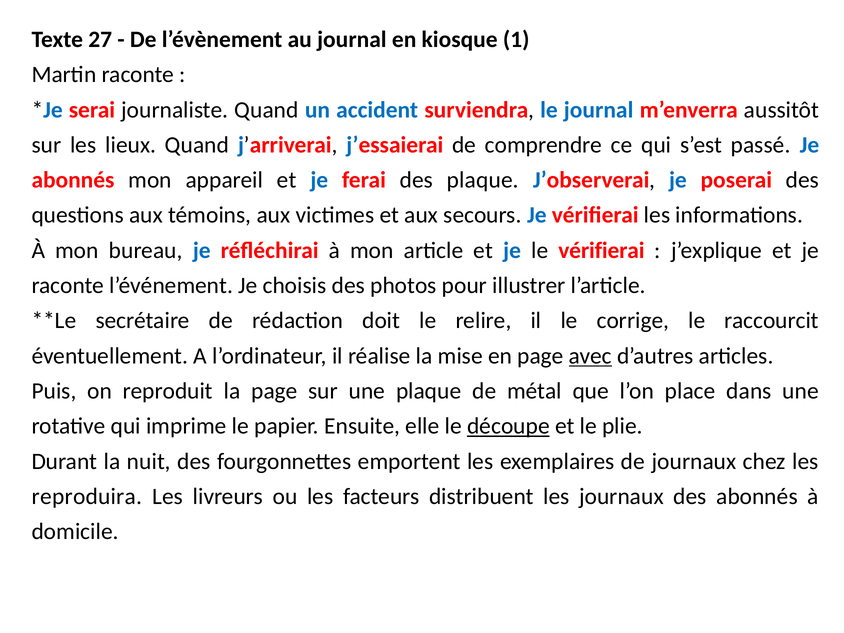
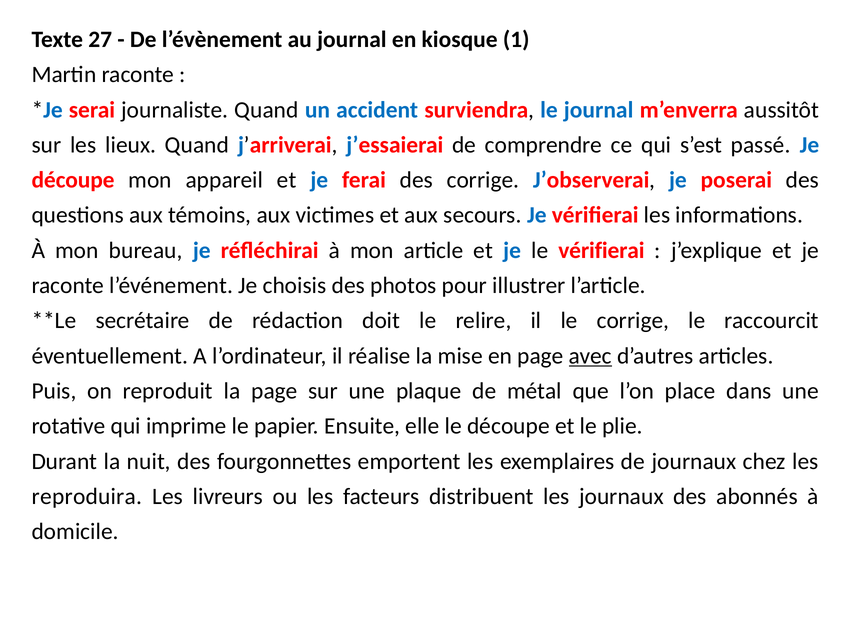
abonnés: abonnés -> découpe (73, 180)
des plaque: plaque -> corrige (483, 180)
découpe underline: present -> none (508, 426)
